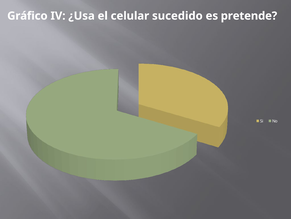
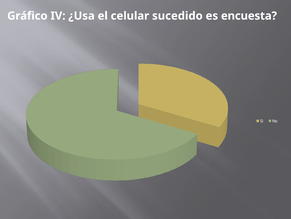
pretende: pretende -> encuesta (249, 16)
